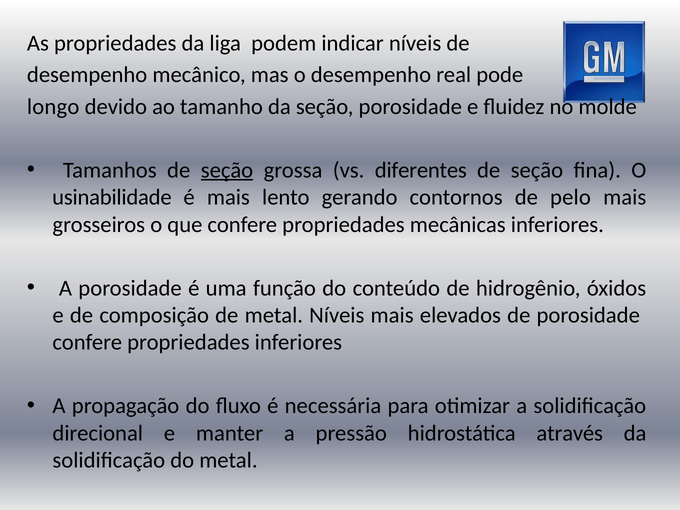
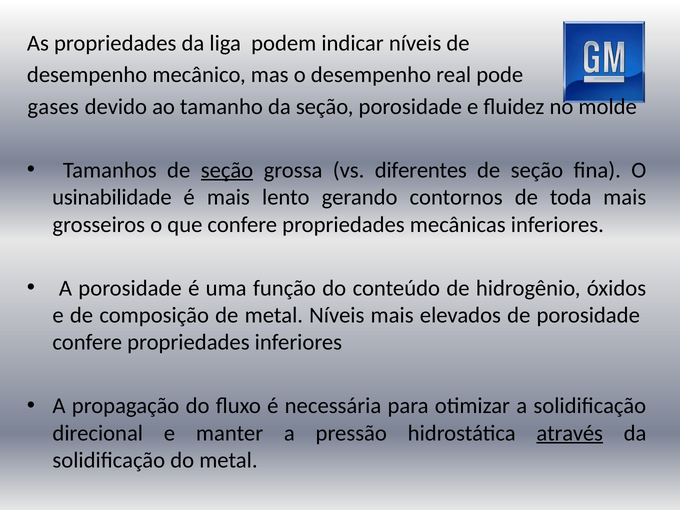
longo: longo -> gases (53, 107)
pelo: pelo -> toda (571, 197)
através underline: none -> present (570, 433)
